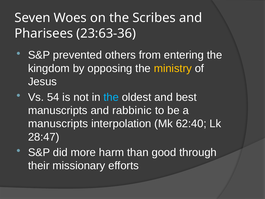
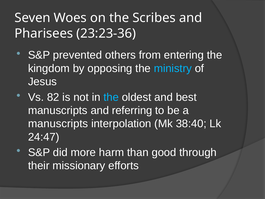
23:63-36: 23:63-36 -> 23:23-36 (106, 33)
ministry colour: yellow -> light blue (173, 68)
54: 54 -> 82 (53, 97)
rabbinic: rabbinic -> referring (132, 110)
62:40: 62:40 -> 38:40 (191, 124)
28:47: 28:47 -> 24:47 (44, 137)
